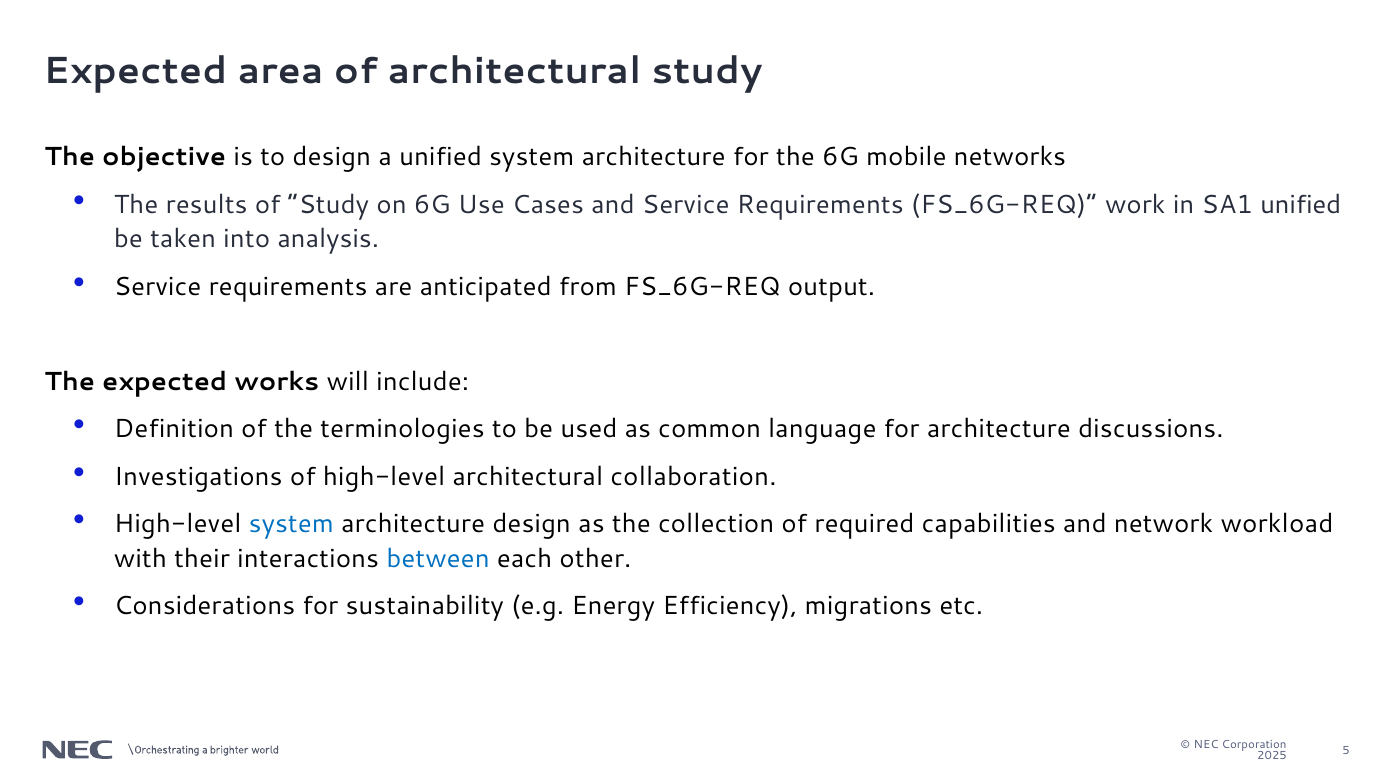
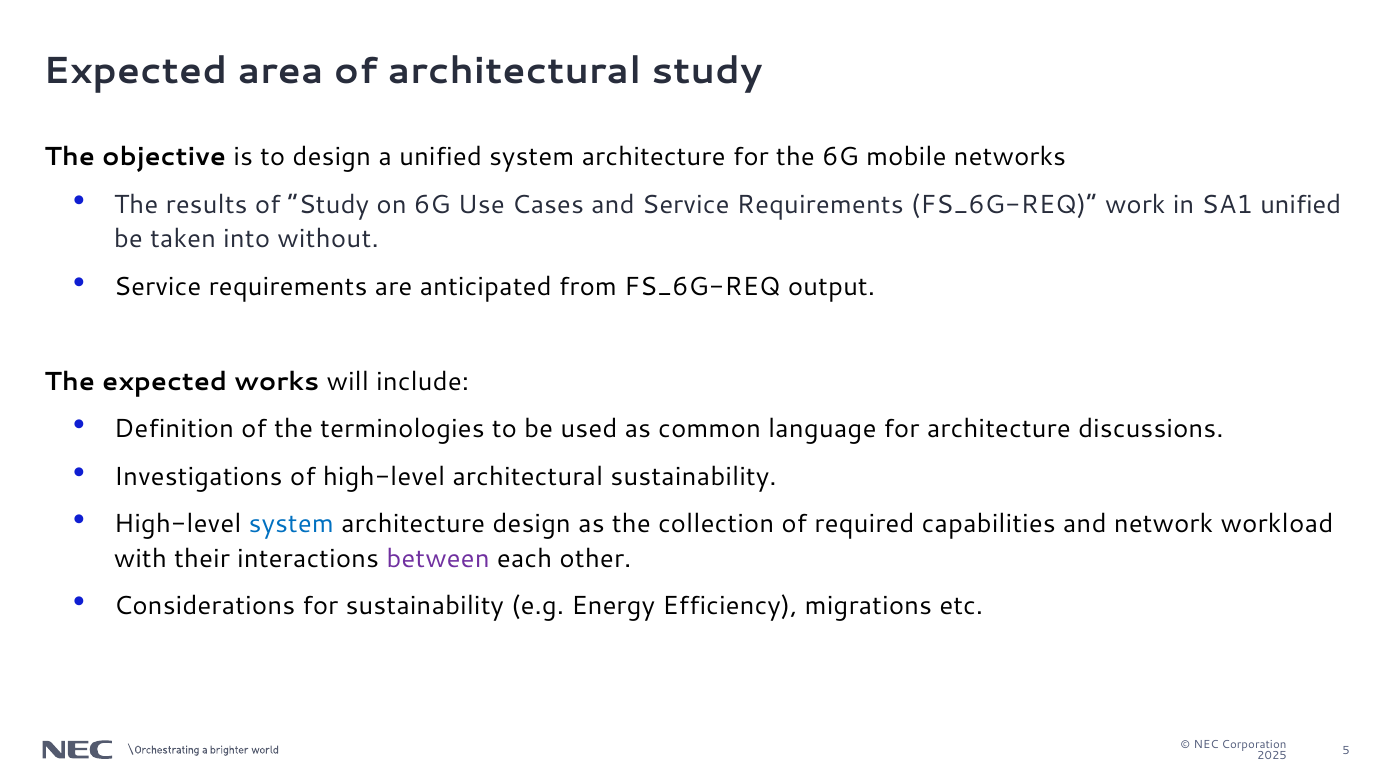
analysis: analysis -> without (328, 239)
architectural collaboration: collaboration -> sustainability (694, 477)
between colour: blue -> purple (438, 559)
